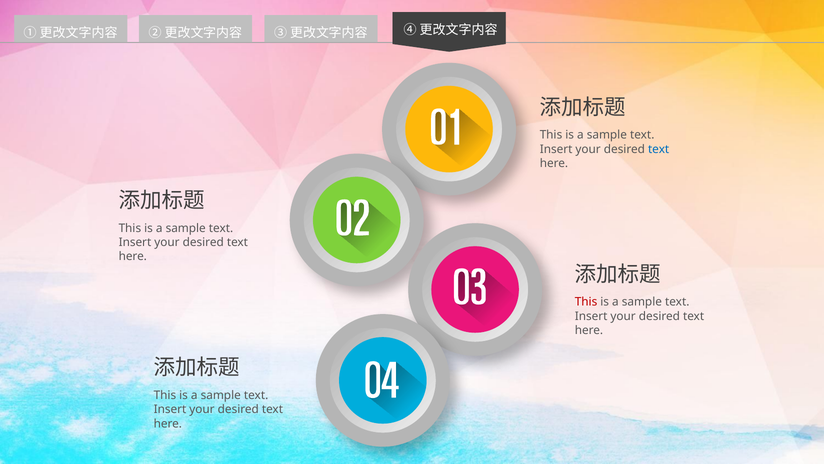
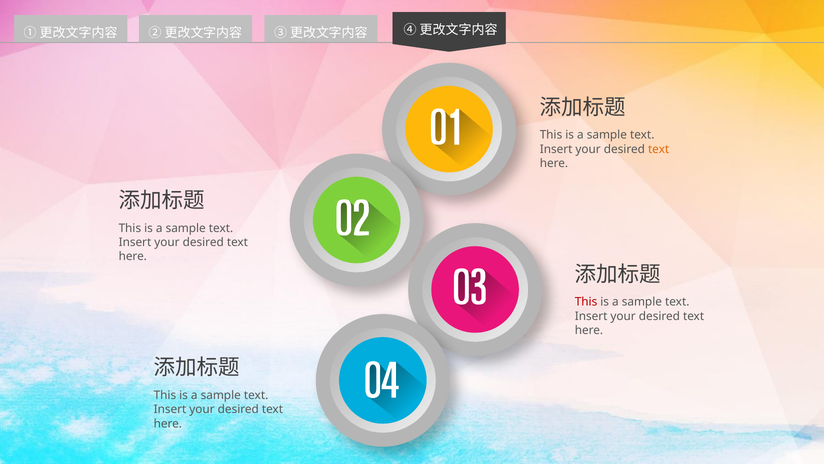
text colour: blue -> orange (659, 149)
